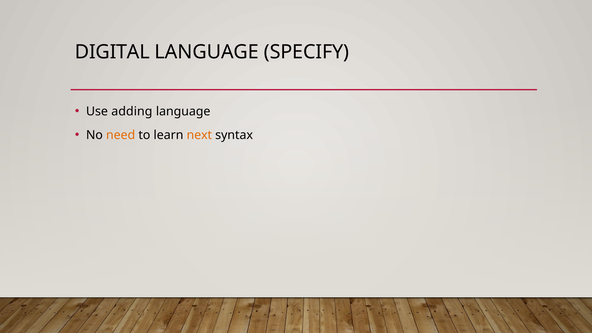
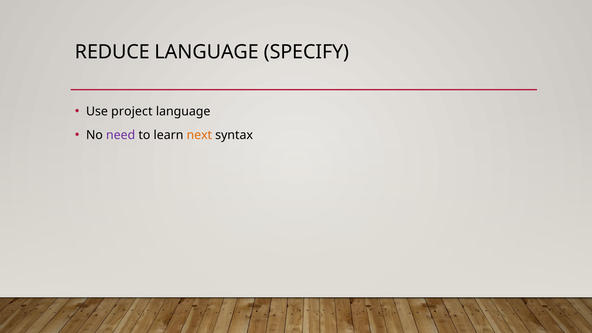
DIGITAL: DIGITAL -> REDUCE (112, 52)
adding: adding -> project (132, 111)
need colour: orange -> purple (121, 135)
